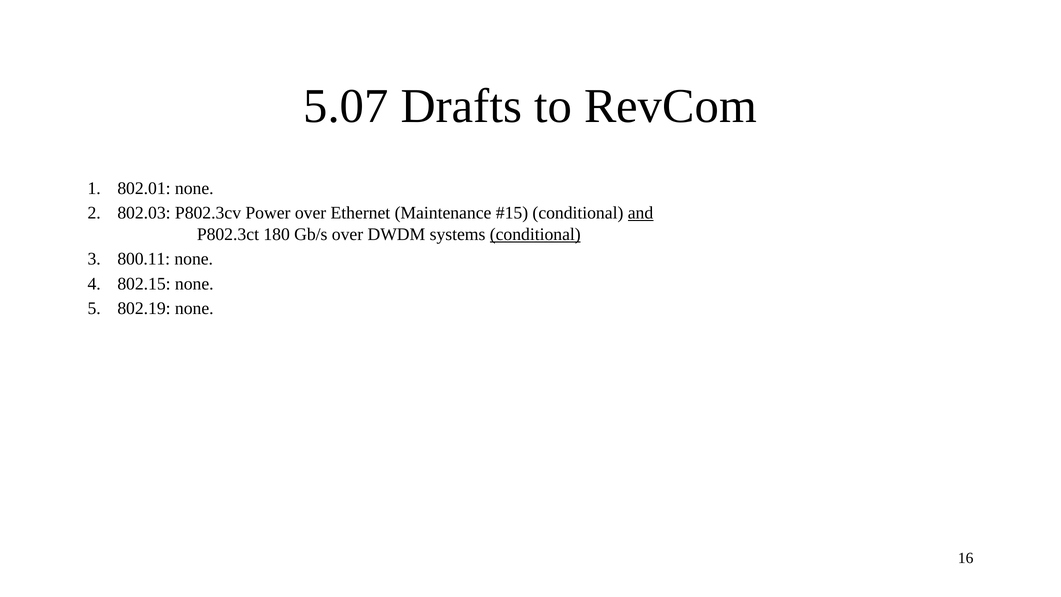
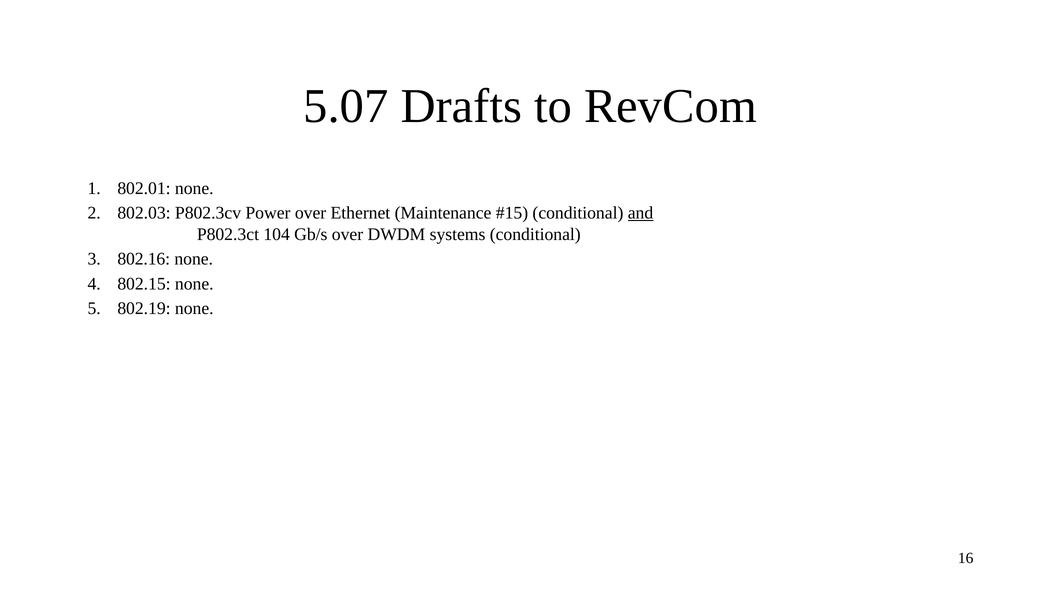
180: 180 -> 104 (277, 234)
conditional underline: present -> none (535, 234)
800.11: 800.11 -> 802.16 (144, 259)
